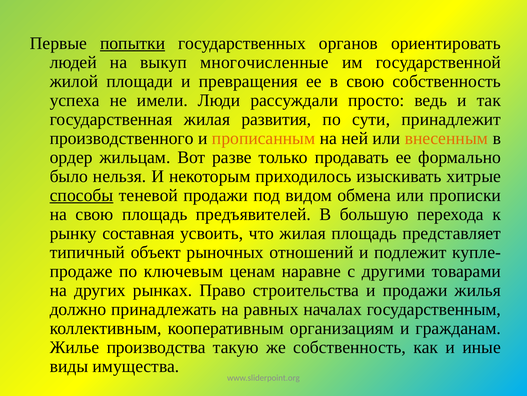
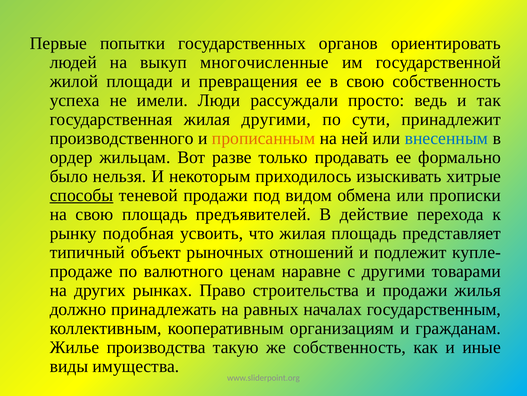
попытки underline: present -> none (133, 43)
жилая развития: развития -> другими (276, 119)
внесенным colour: orange -> blue (446, 138)
большую: большую -> действие (374, 214)
составная: составная -> подобная (138, 233)
ключевым: ключевым -> валютного (184, 271)
